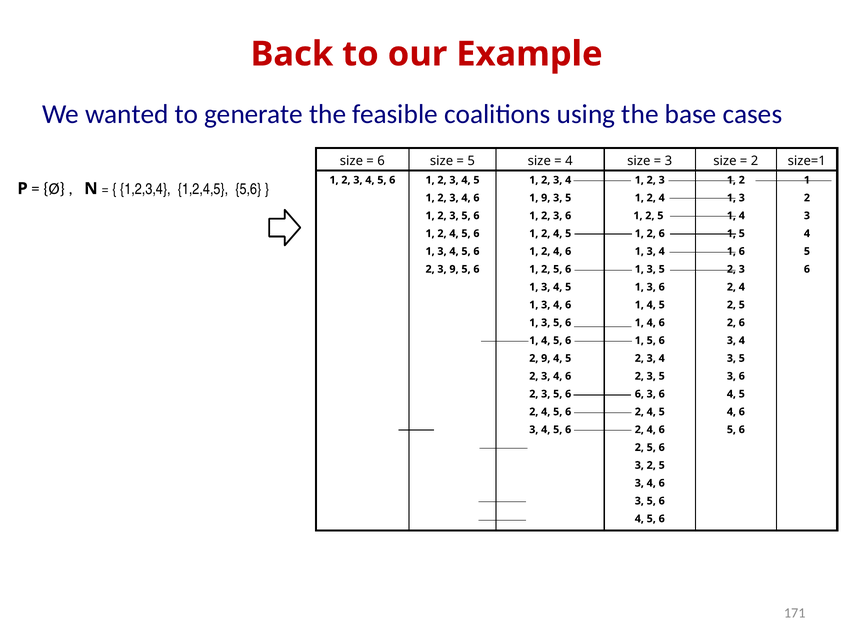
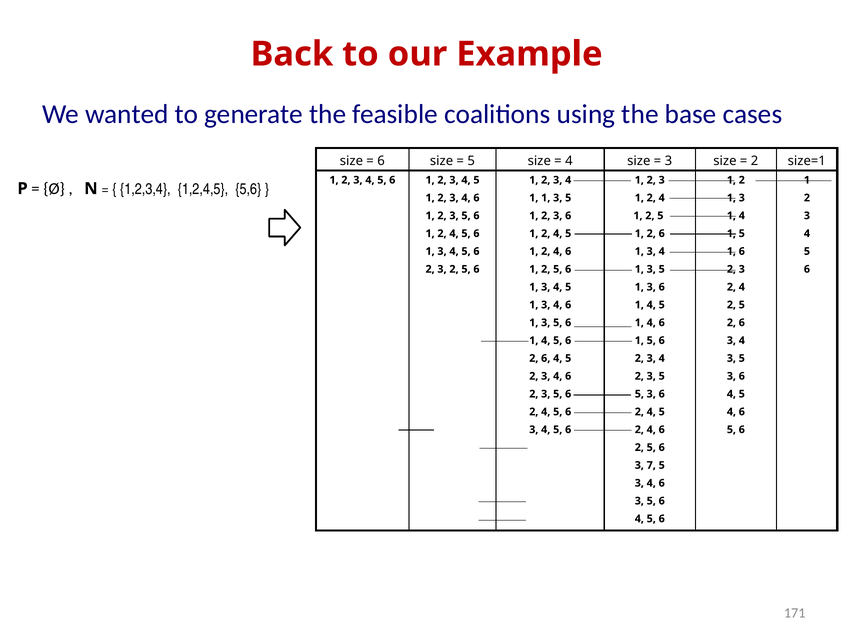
1 9: 9 -> 1 (546, 198)
9: 9 -> 2 (454, 269)
9: 9 -> 6 (546, 359)
6: 6 -> 5 (639, 394)
2: 2 -> 7 (651, 466)
